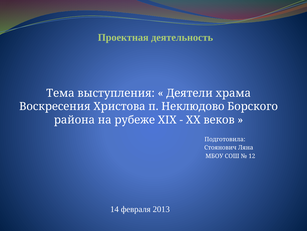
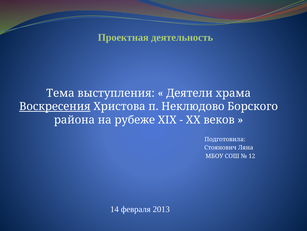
Воскресения underline: none -> present (55, 106)
